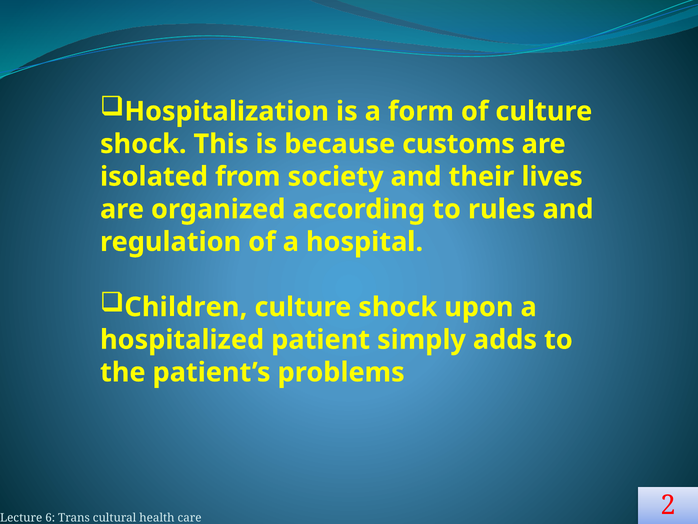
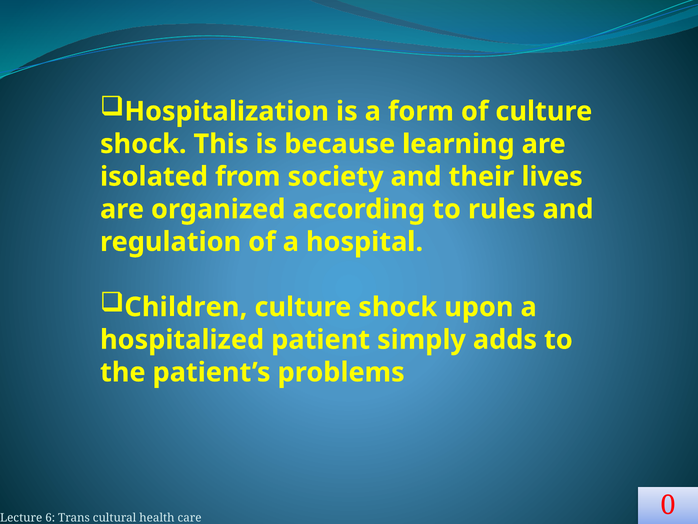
customs: customs -> learning (458, 144)
2: 2 -> 0 (668, 505)
